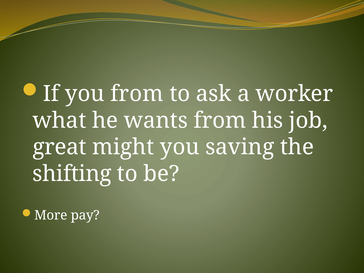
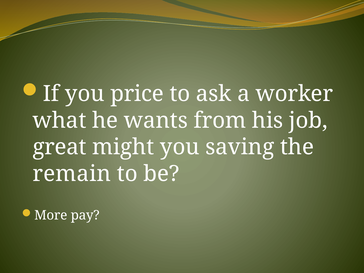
you from: from -> price (137, 94)
shifting: shifting -> remain (72, 174)
